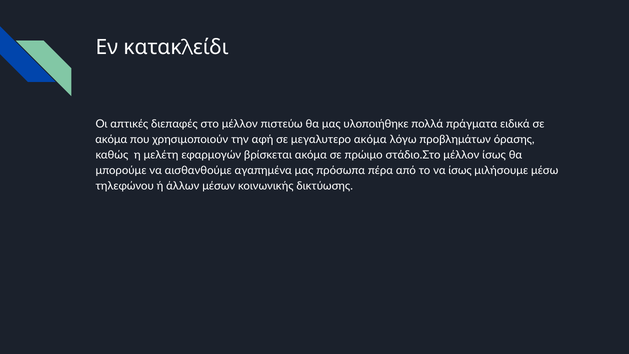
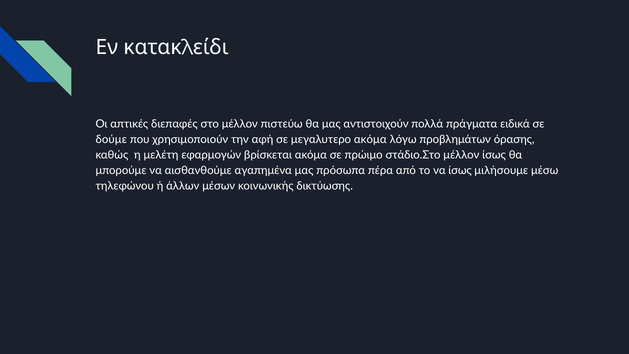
υλοποιήθηκε: υλοποιήθηκε -> αντιστοιχούν (376, 124)
ακόμα: ακόμα -> δούμε (111, 139)
